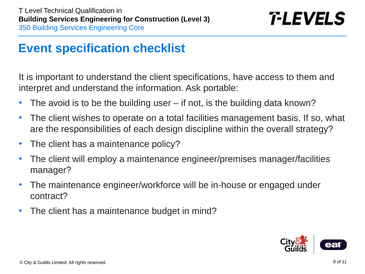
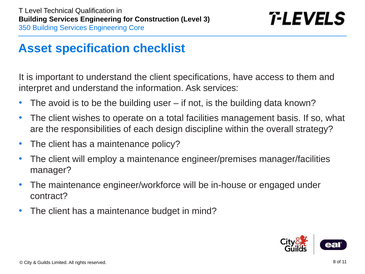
Event: Event -> Asset (35, 48)
Ask portable: portable -> services (221, 88)
